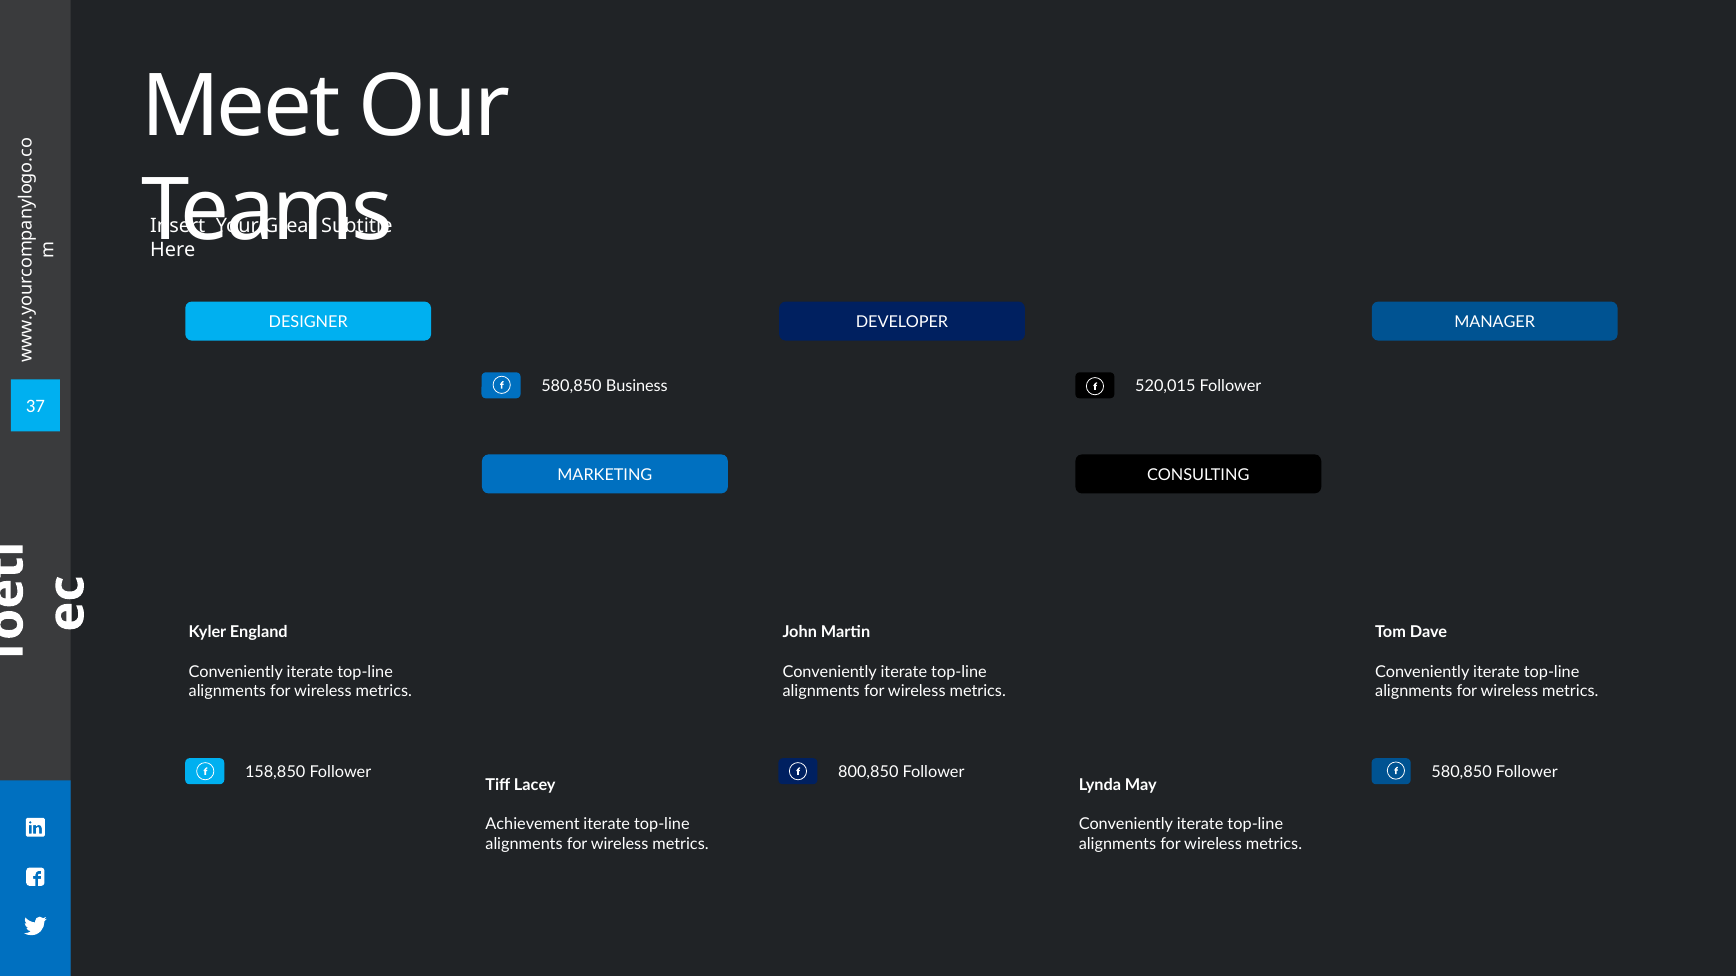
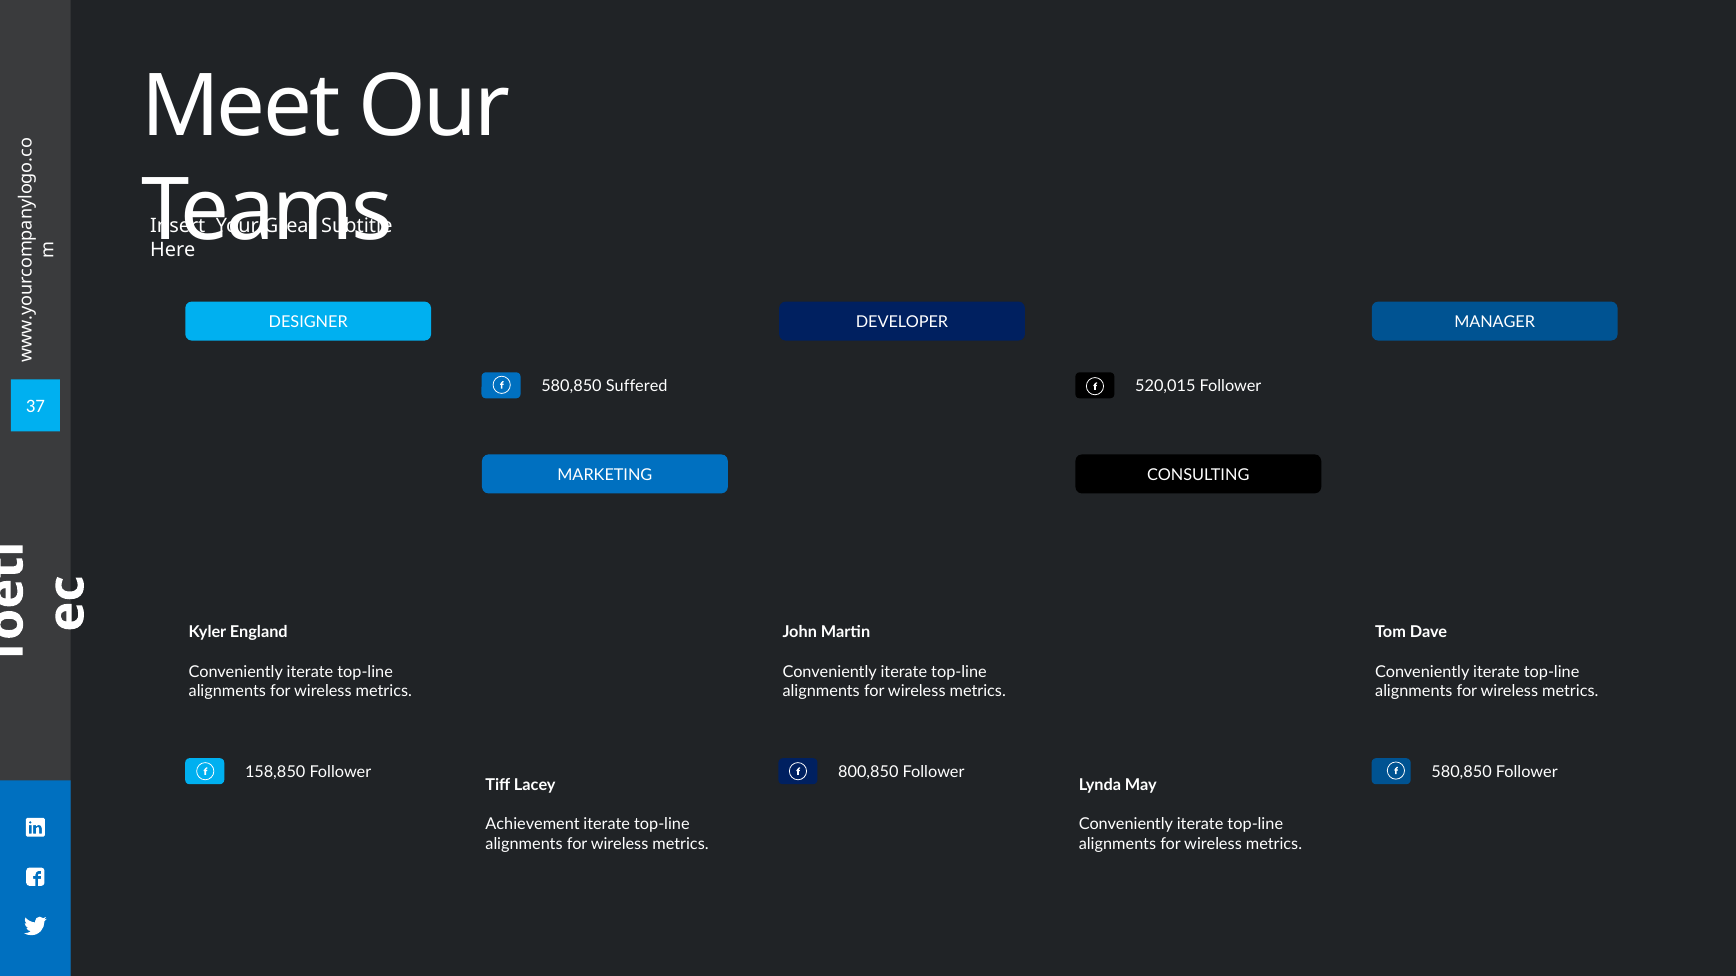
Business: Business -> Suffered (637, 386)
